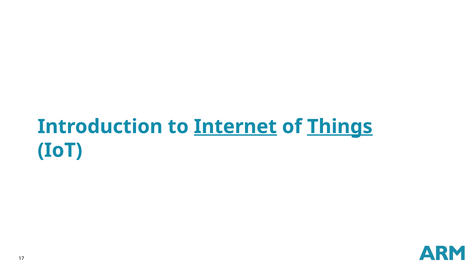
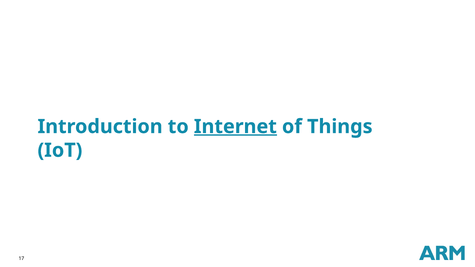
Things underline: present -> none (340, 127)
